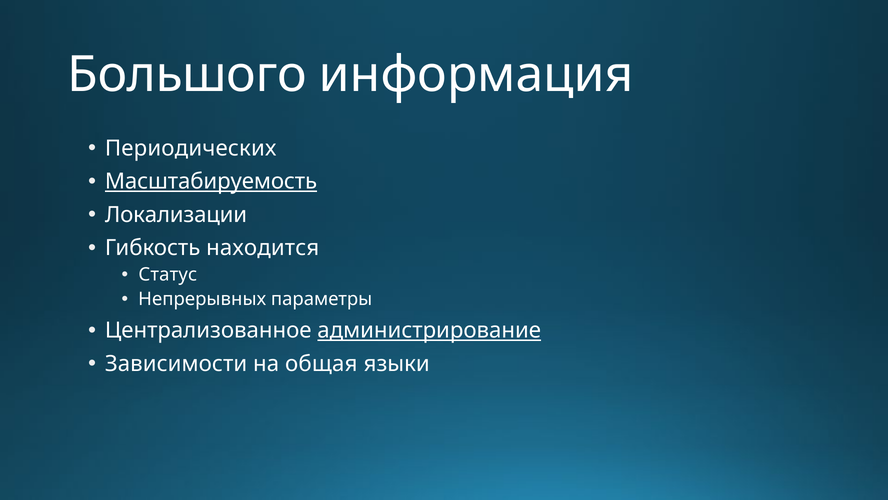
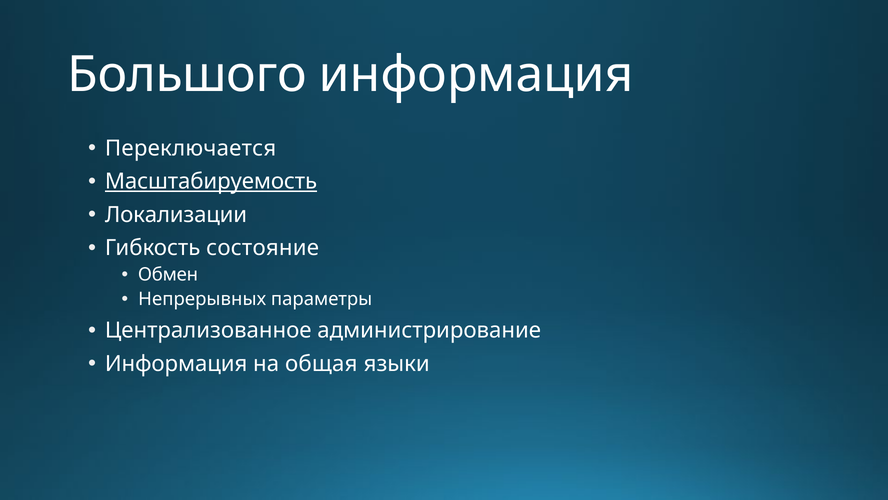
Периодических: Периодических -> Переключается (191, 148)
находится: находится -> состояние (263, 248)
Статус: Статус -> Обмен (168, 274)
администрирование underline: present -> none (429, 330)
Зависимости: Зависимости -> Информация (176, 364)
